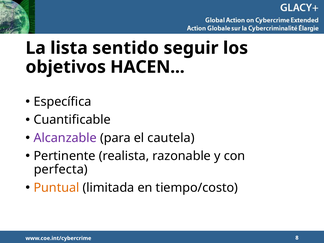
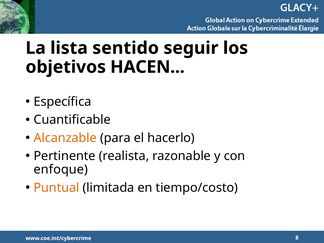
Alcanzable colour: purple -> orange (65, 138)
cautela: cautela -> hacerlo (171, 138)
perfecta: perfecta -> enfoque (61, 170)
